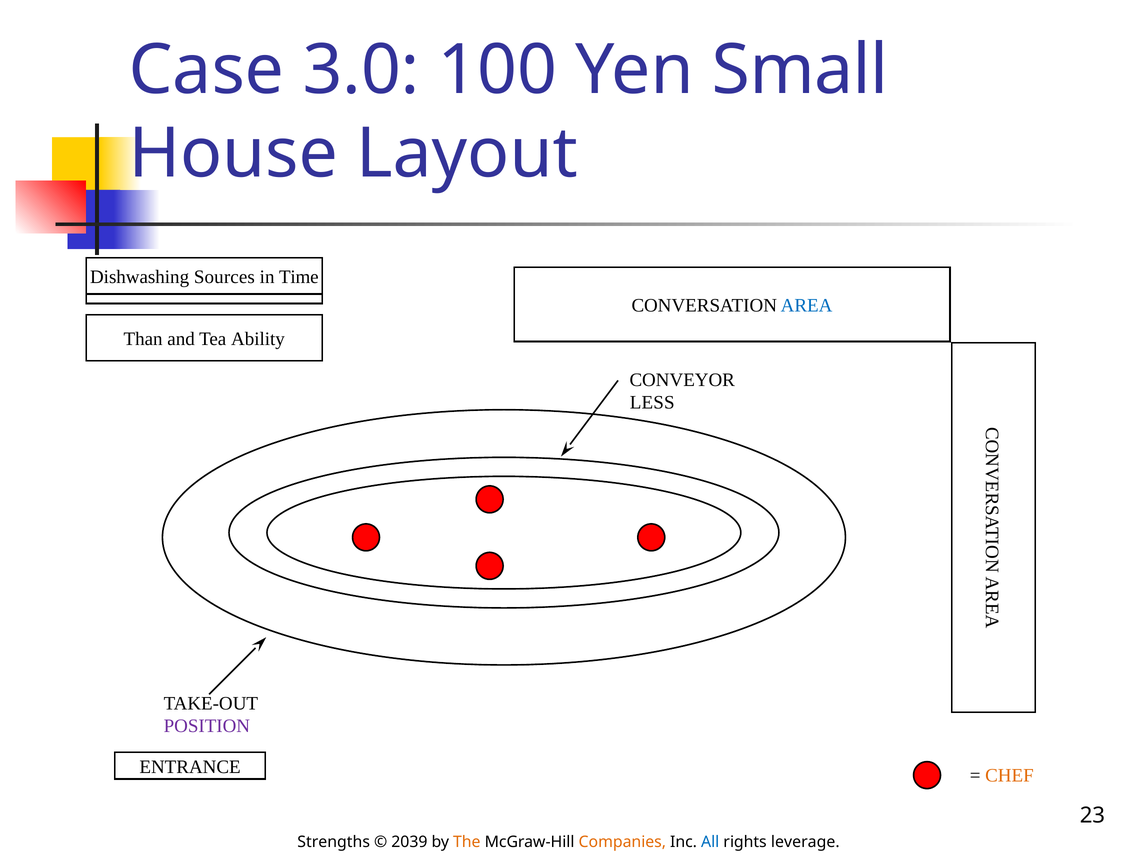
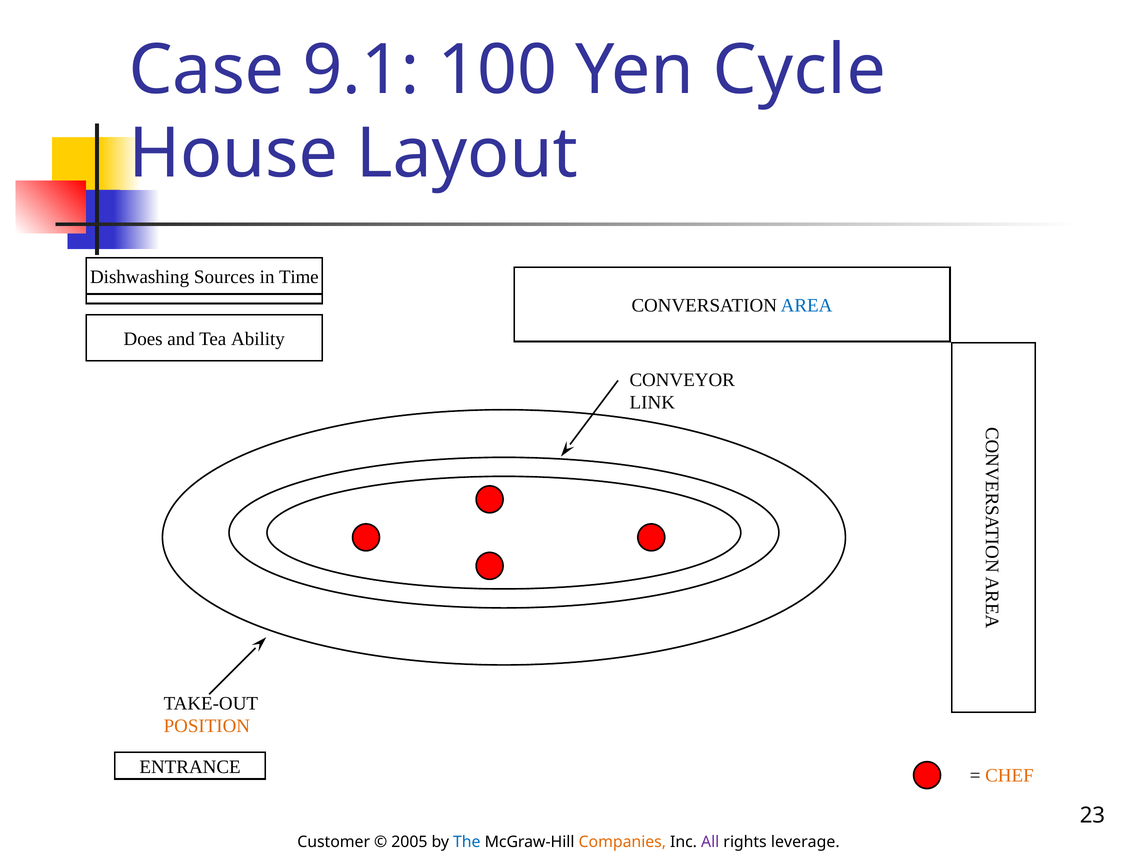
3.0: 3.0 -> 9.1 (361, 70)
Small: Small -> Cycle (799, 70)
Than: Than -> Does (143, 339)
LESS: LESS -> LINK (652, 403)
POSITION colour: purple -> orange (207, 726)
Strengths: Strengths -> Customer (334, 842)
2039: 2039 -> 2005 (409, 842)
The colour: orange -> blue (467, 842)
All colour: blue -> purple (710, 842)
